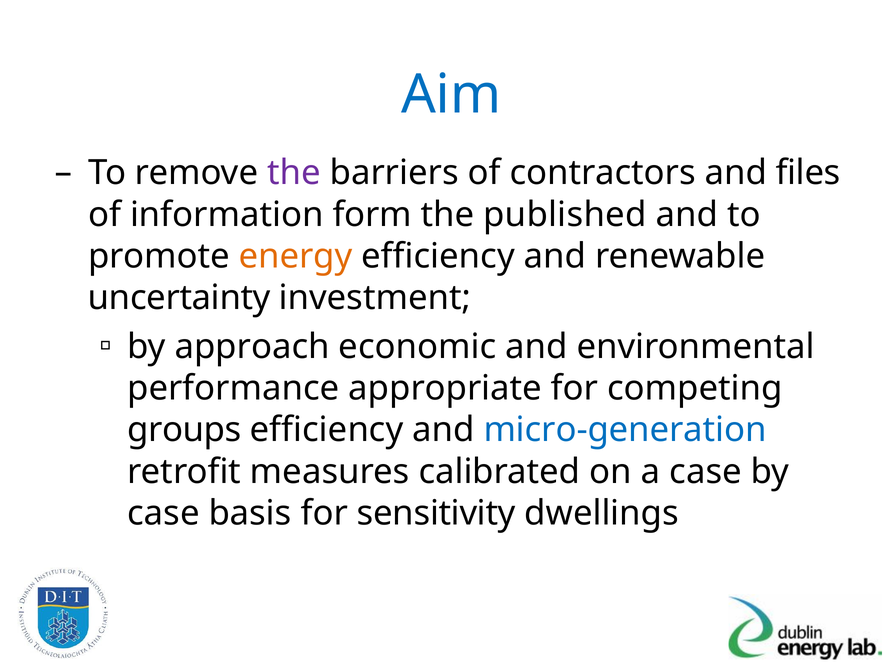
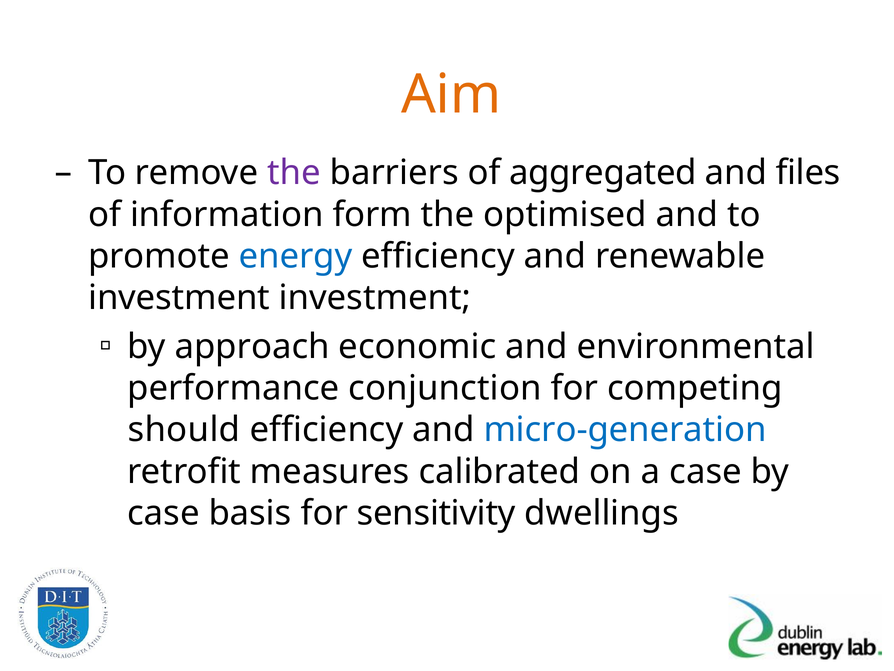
Aim colour: blue -> orange (451, 95)
contractors: contractors -> aggregated (603, 173)
published: published -> optimised (565, 214)
energy colour: orange -> blue (296, 256)
uncertainty: uncertainty -> investment (179, 298)
appropriate: appropriate -> conjunction (445, 388)
groups: groups -> should (184, 430)
